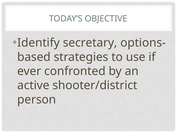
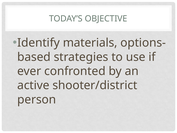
secretary: secretary -> materials (90, 43)
